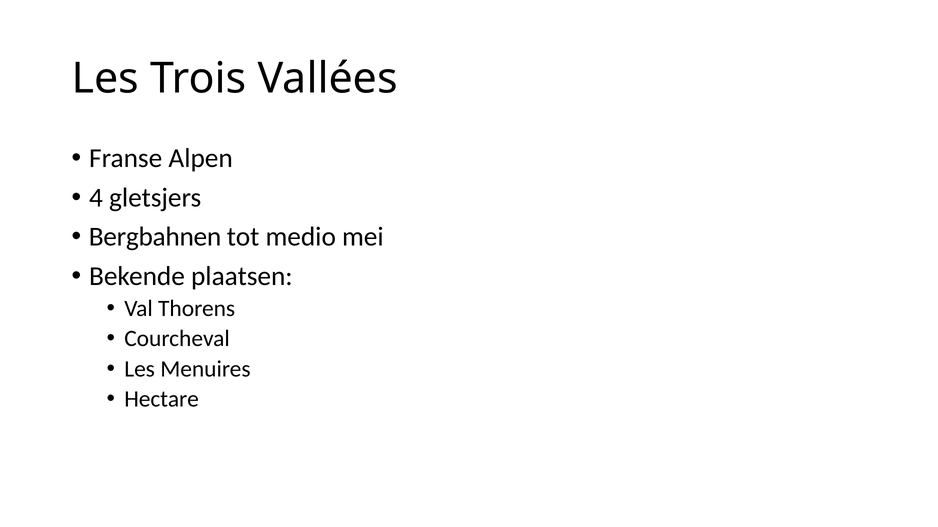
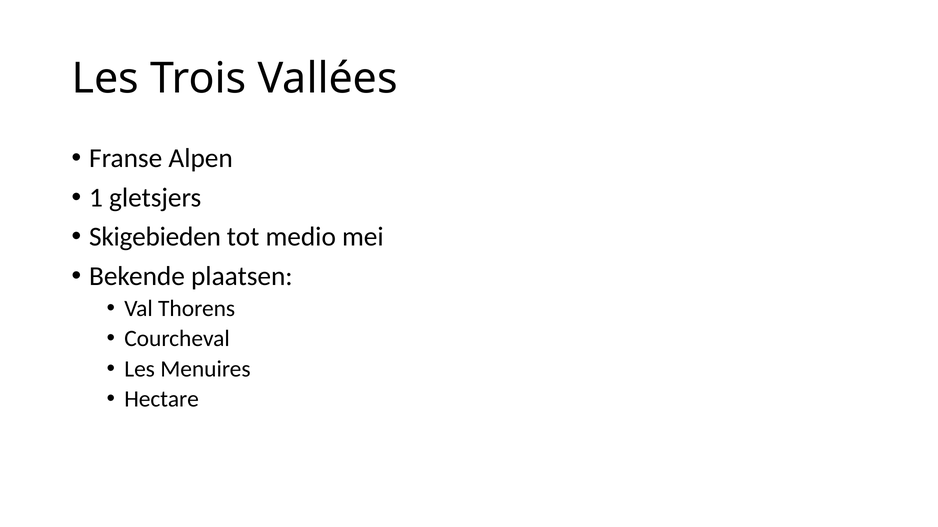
4: 4 -> 1 (96, 198)
Bergbahnen: Bergbahnen -> Skigebieden (155, 237)
